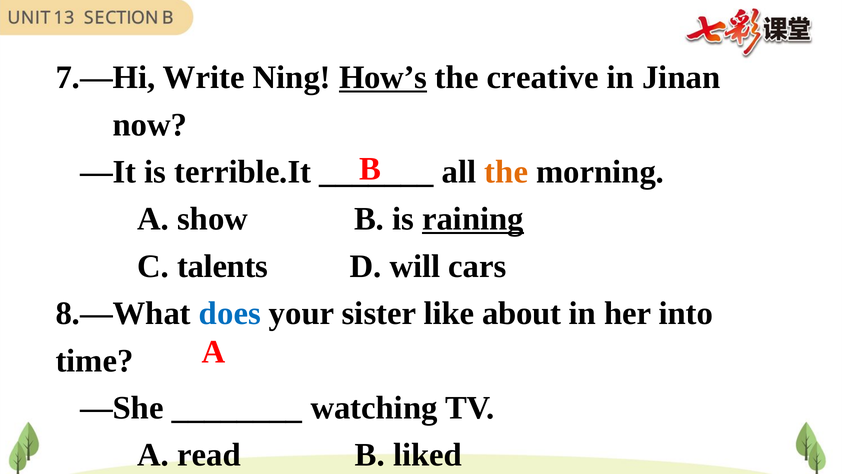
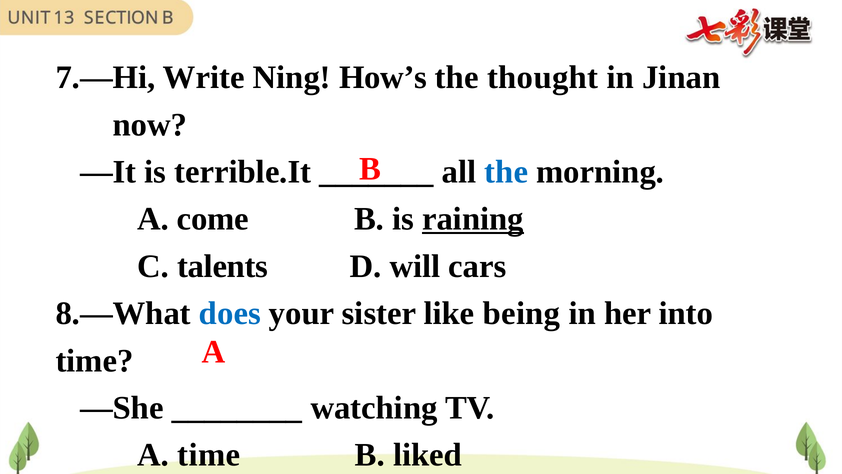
How’s underline: present -> none (383, 77)
creative: creative -> thought (543, 77)
the colour: orange -> blue (506, 172)
show: show -> come (213, 219)
about: about -> being (521, 313)
A read: read -> time (209, 455)
